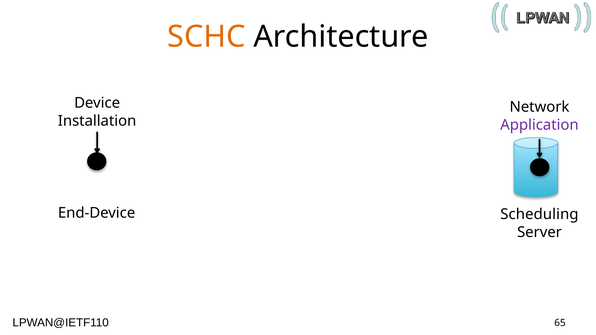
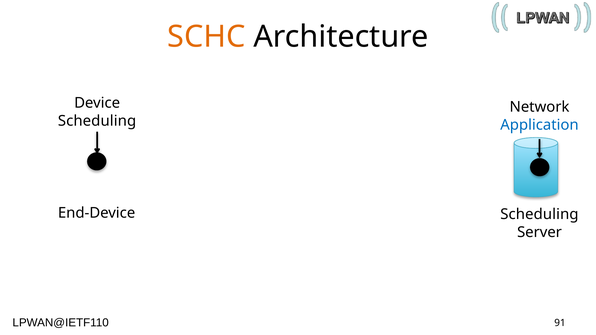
Installation: Installation -> Scheduling (97, 121)
Application colour: purple -> blue (539, 125)
65: 65 -> 91 (560, 323)
